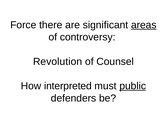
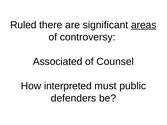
Force: Force -> Ruled (23, 25)
Revolution: Revolution -> Associated (58, 62)
public underline: present -> none (133, 86)
